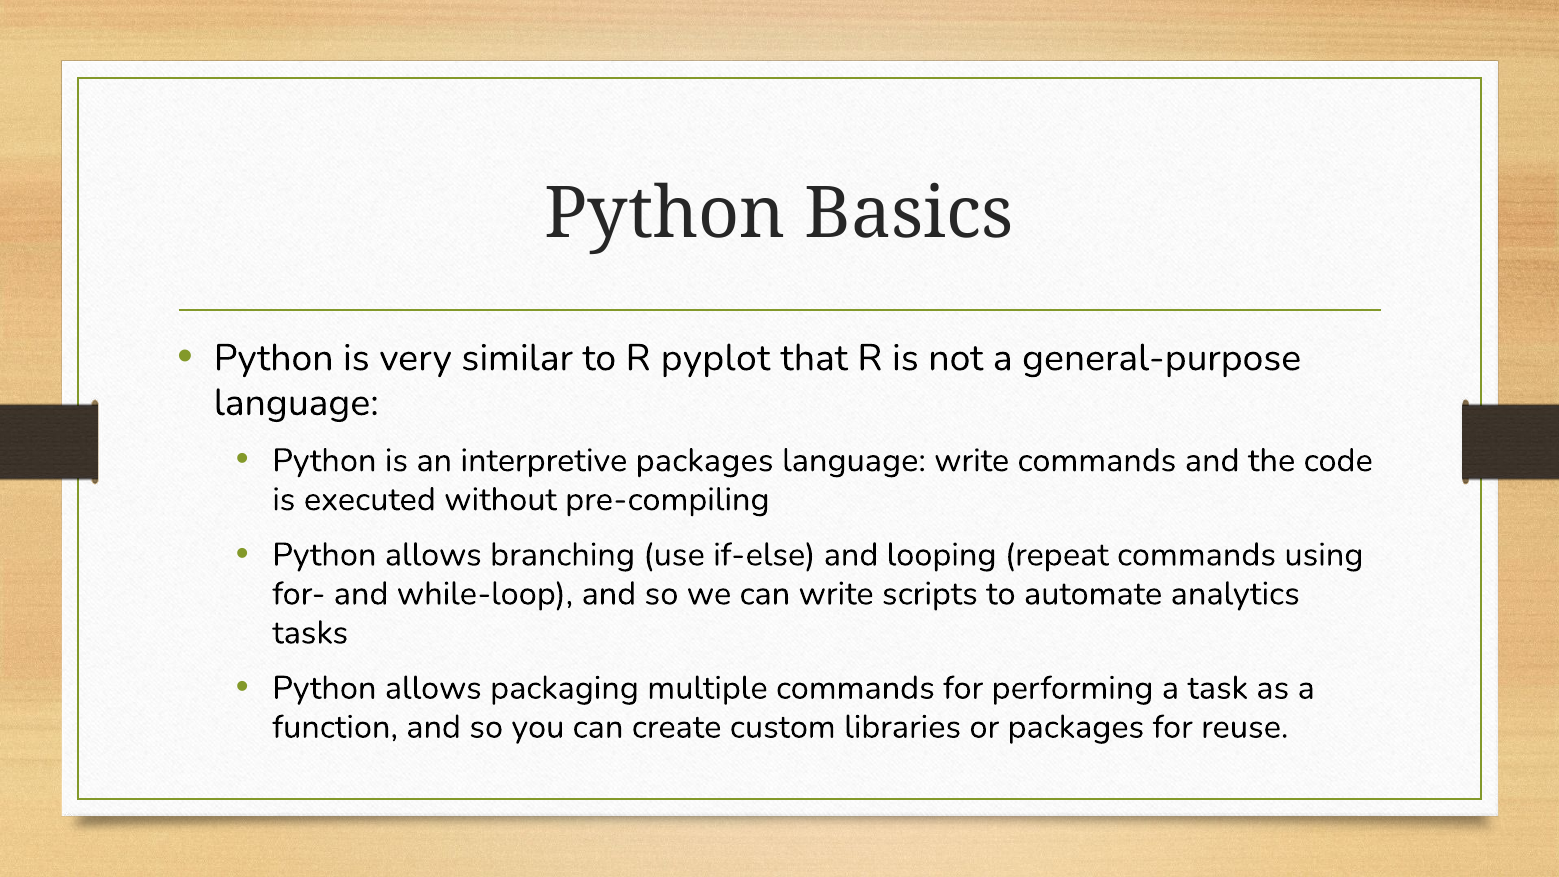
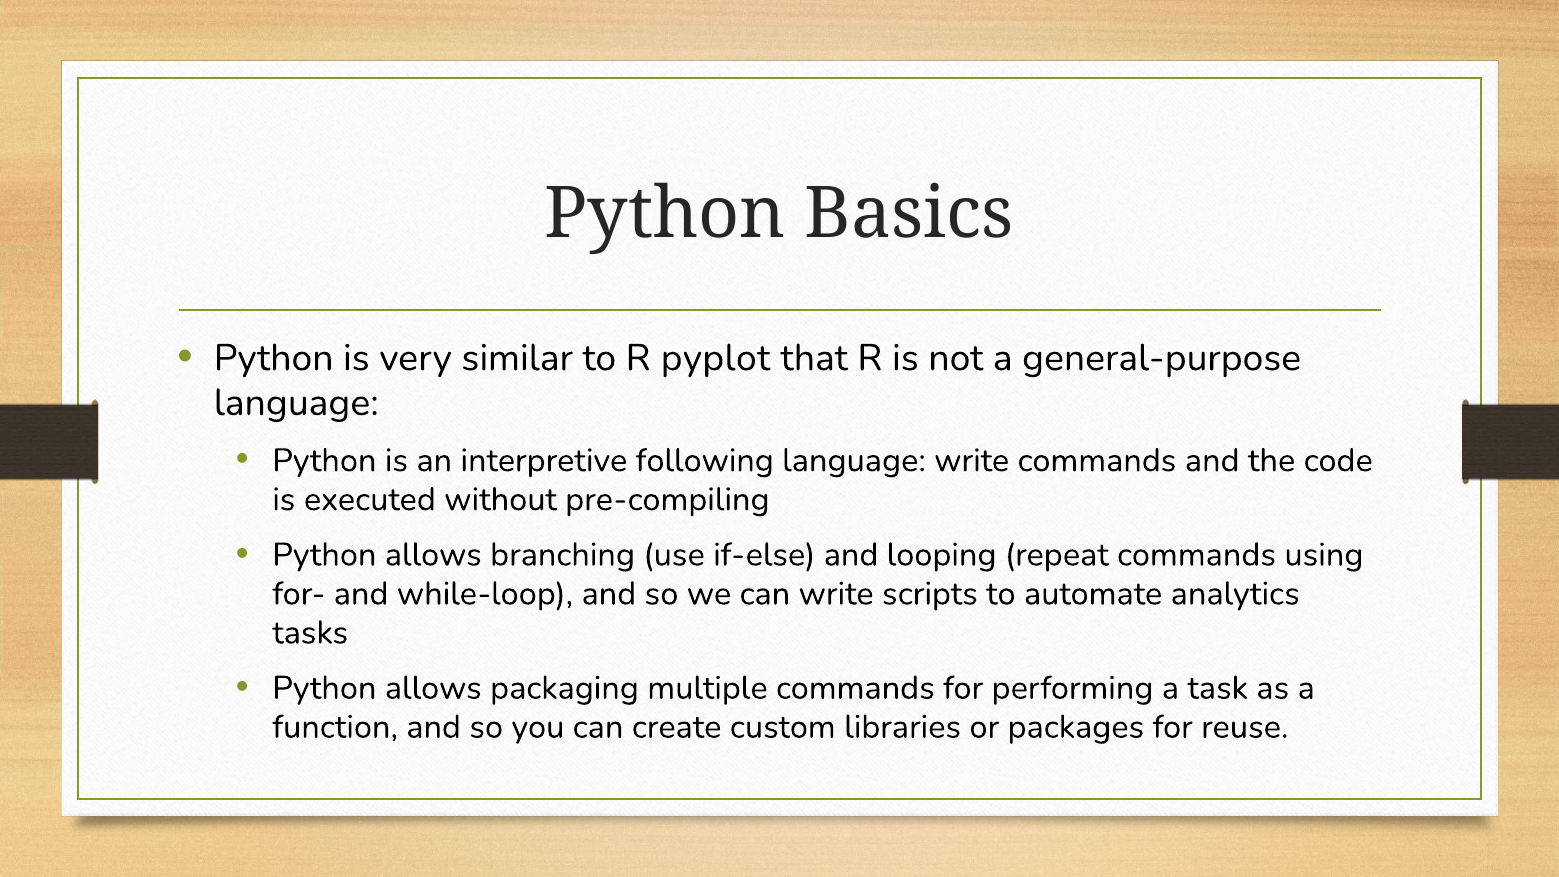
interpretive packages: packages -> following (705, 460)
